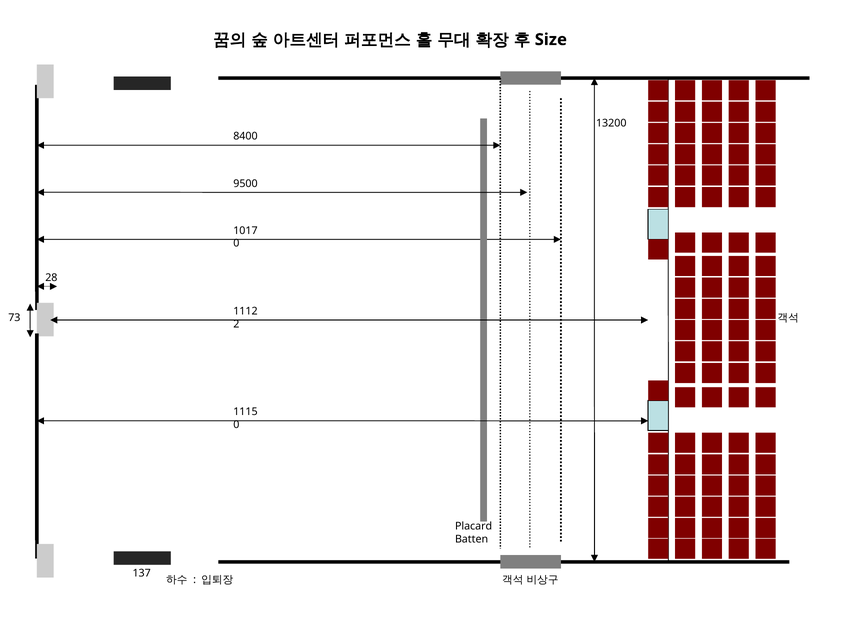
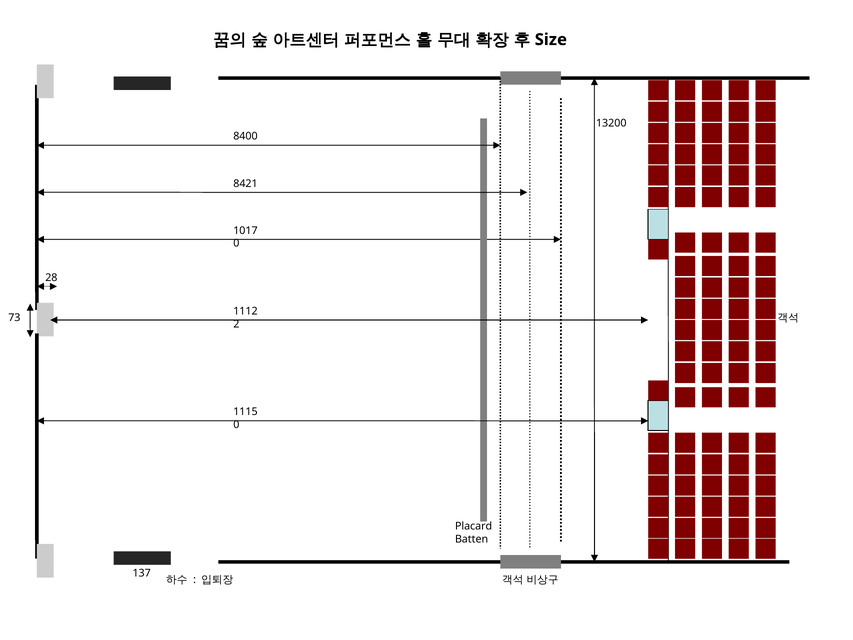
9500: 9500 -> 8421 (246, 183)
